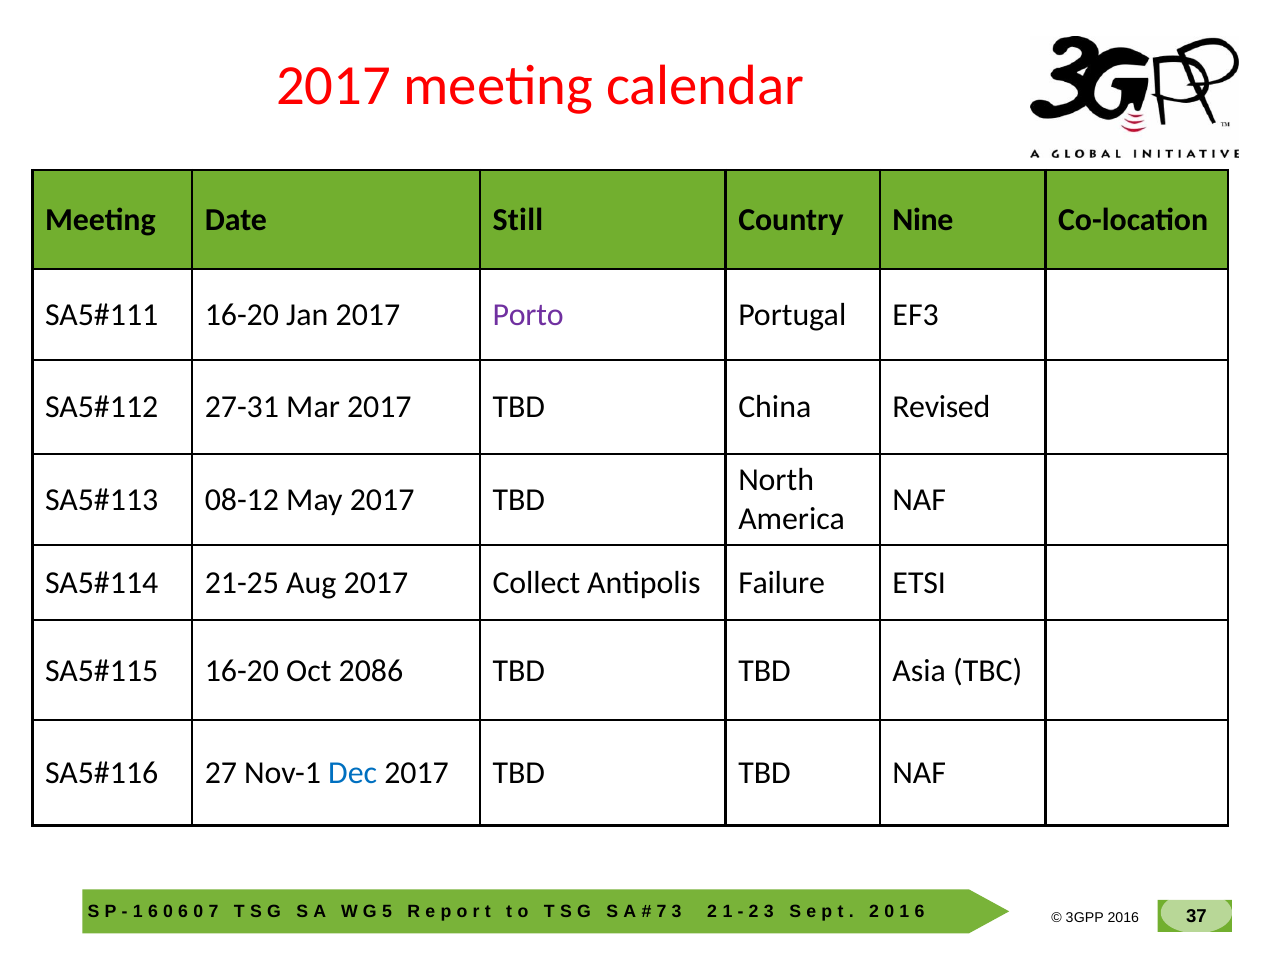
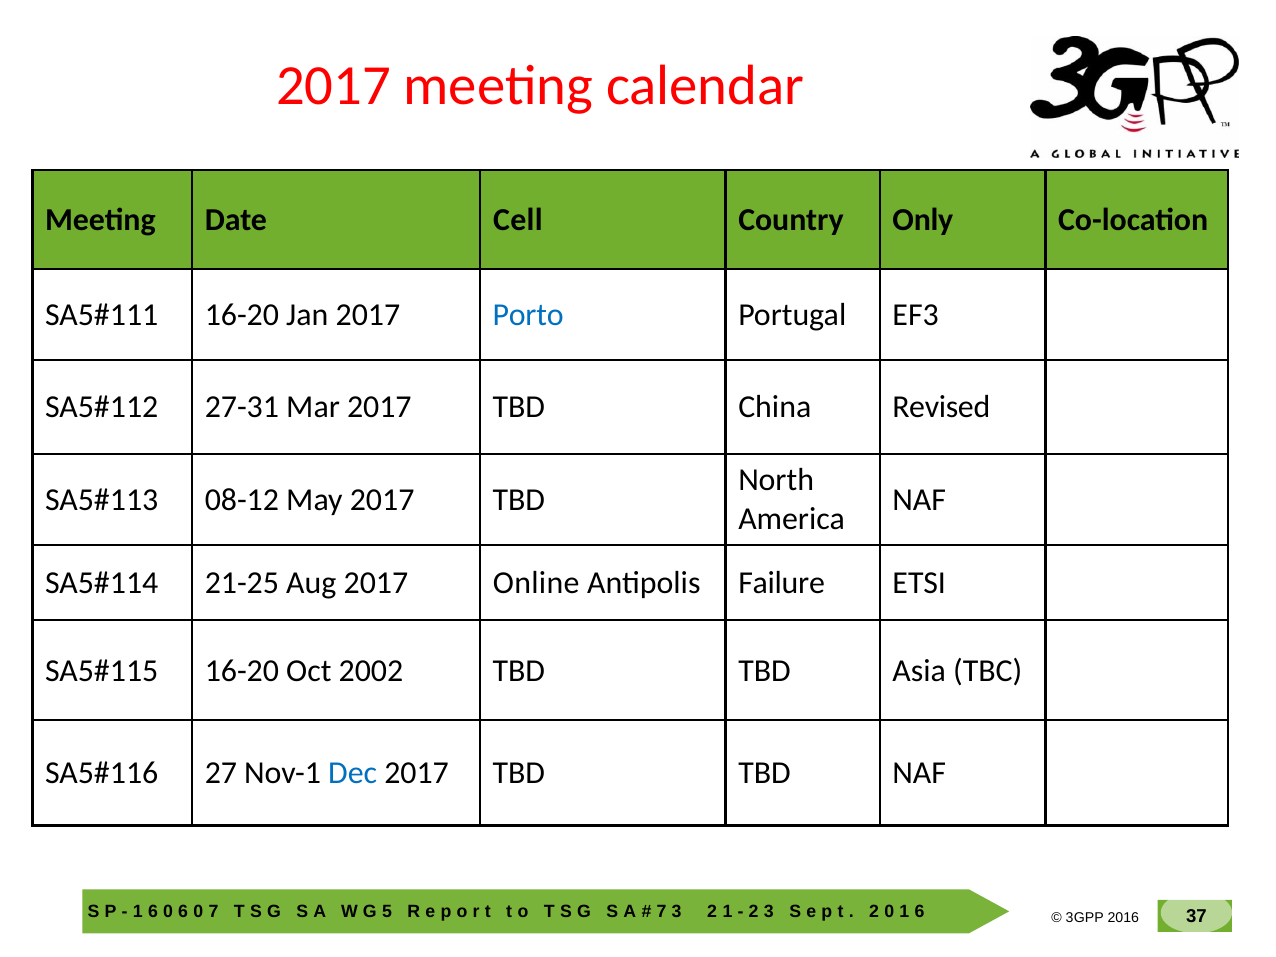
Still: Still -> Cell (518, 220)
Nine: Nine -> Only (923, 220)
Porto colour: purple -> blue (528, 315)
Collect: Collect -> Online (536, 583)
2086: 2086 -> 2002 (371, 671)
